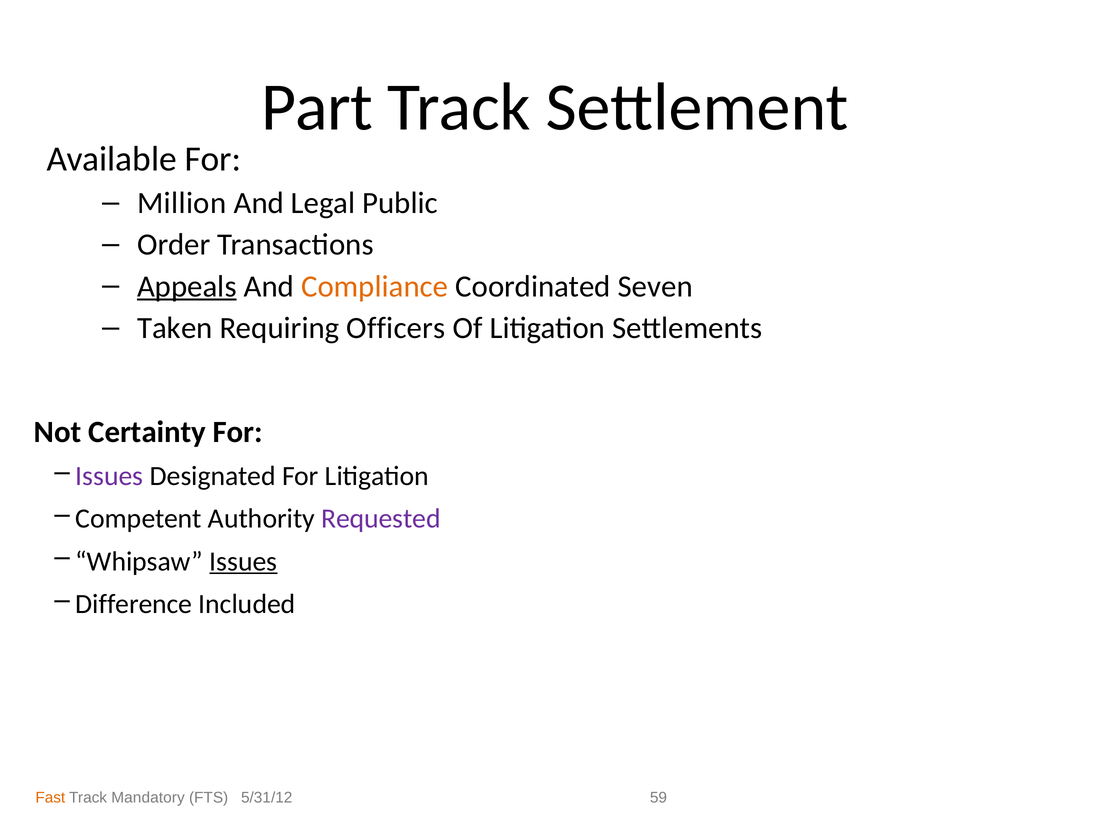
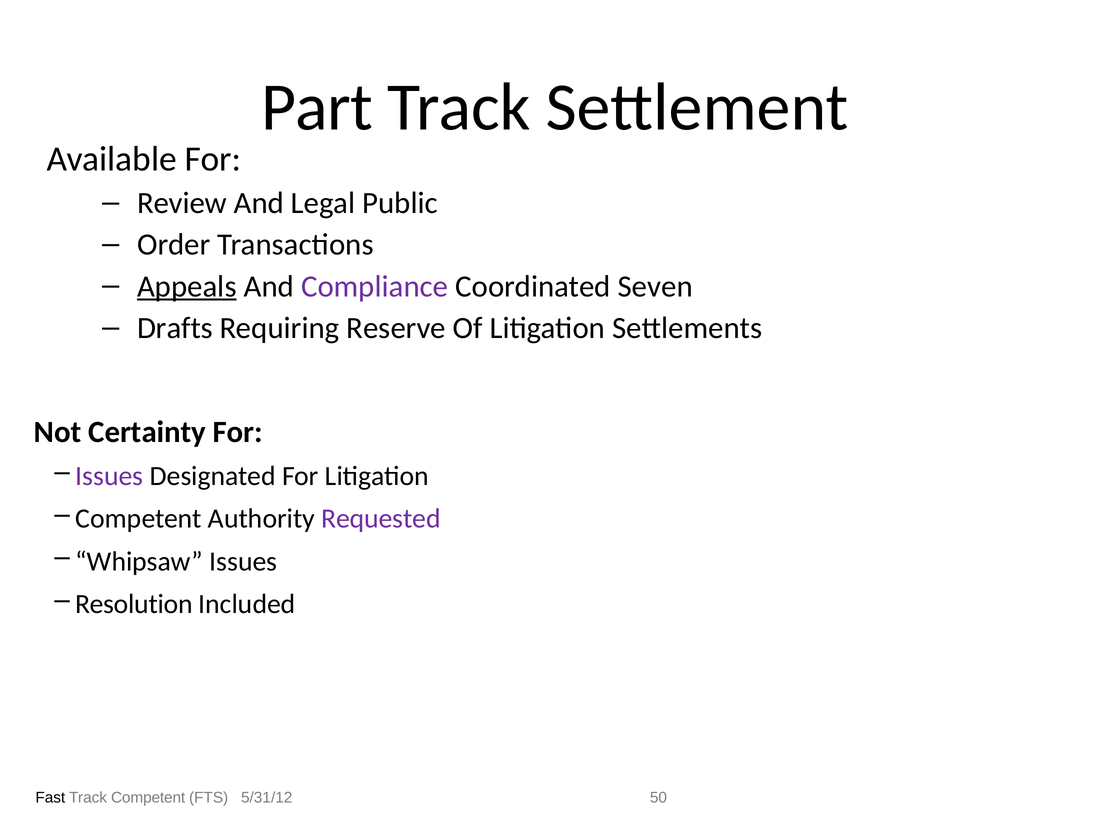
Million: Million -> Review (182, 203)
Compliance colour: orange -> purple (375, 286)
Taken: Taken -> Drafts (175, 328)
Officers: Officers -> Reserve (396, 328)
Issues underline: present -> none (243, 562)
Difference: Difference -> Resolution (134, 604)
Fast colour: orange -> black (50, 798)
Track Mandatory: Mandatory -> Competent (148, 798)
59: 59 -> 50 (658, 798)
